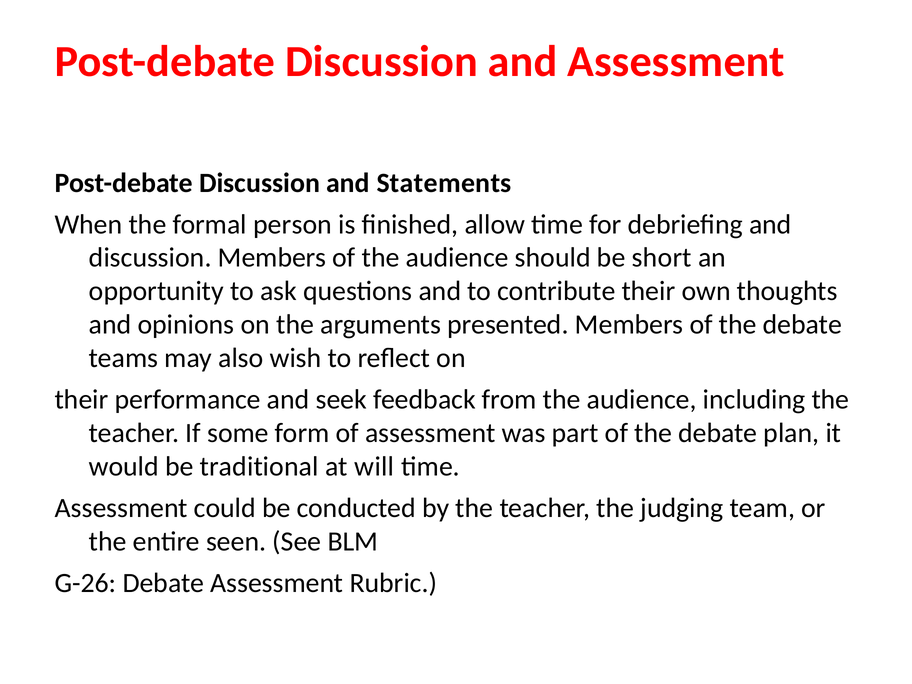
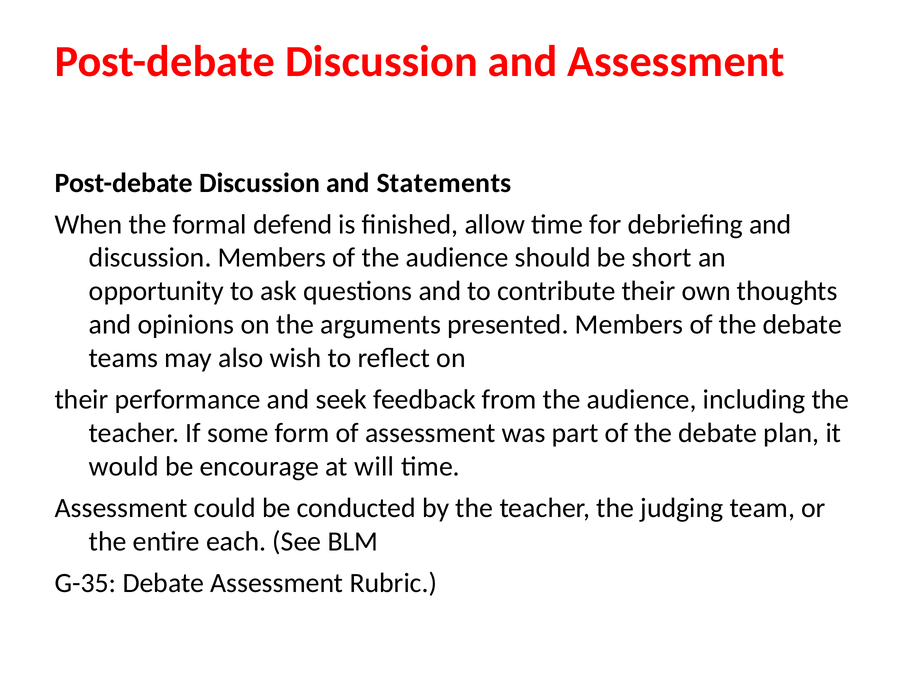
person: person -> defend (293, 224)
traditional: traditional -> encourage (259, 466)
seen: seen -> each (236, 541)
G-26: G-26 -> G-35 (85, 583)
